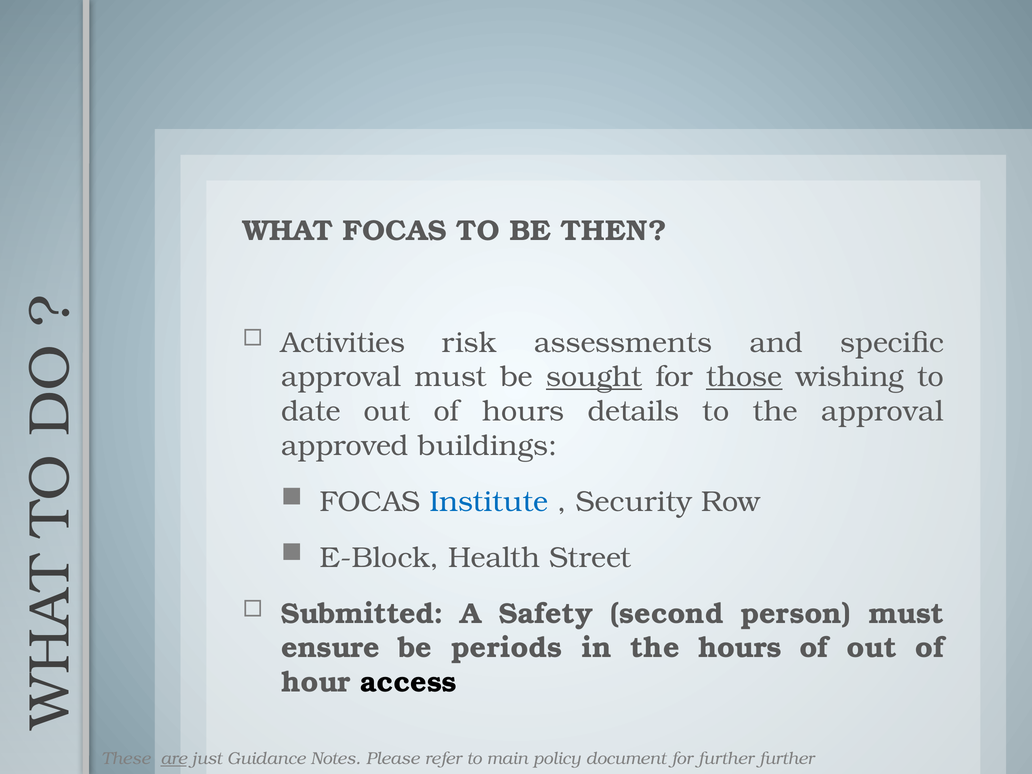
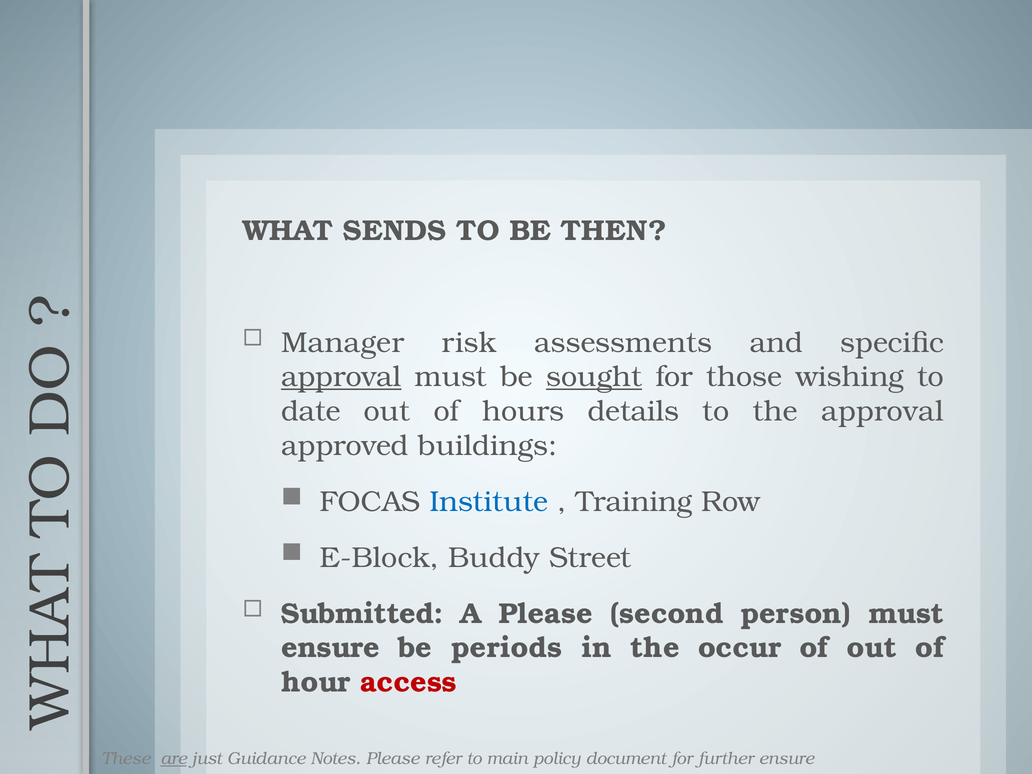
WHAT FOCAS: FOCAS -> SENDS (395, 231)
Activities: Activities -> Manager (343, 343)
approval underline: none -> present (341, 377)
those underline: present -> none (744, 377)
Security: Security -> Training (634, 502)
Health: Health -> Buddy (494, 558)
A Safety: Safety -> Please (546, 614)
the hours: hours -> occur (740, 648)
access colour: black -> red (409, 682)
further further: further -> ensure (787, 759)
